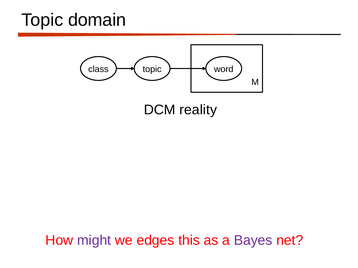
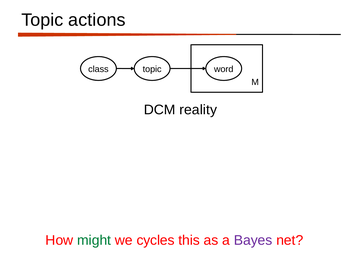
domain: domain -> actions (97, 20)
might colour: purple -> green (94, 241)
edges: edges -> cycles (156, 241)
